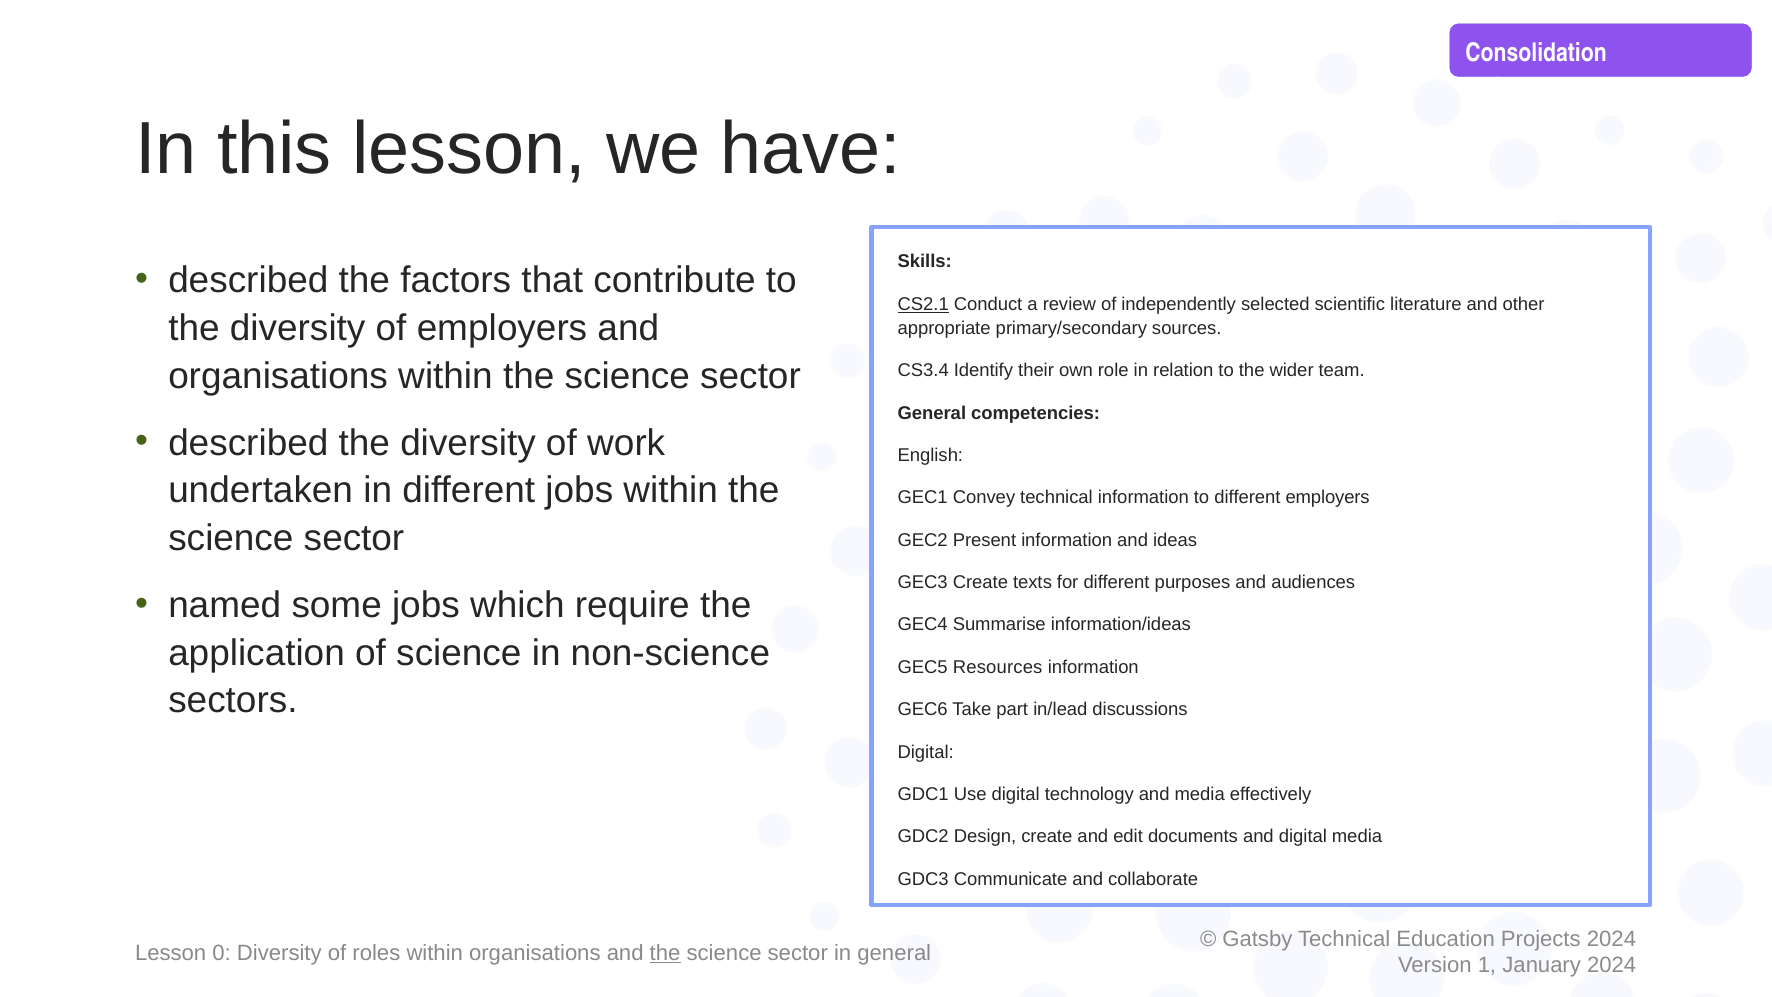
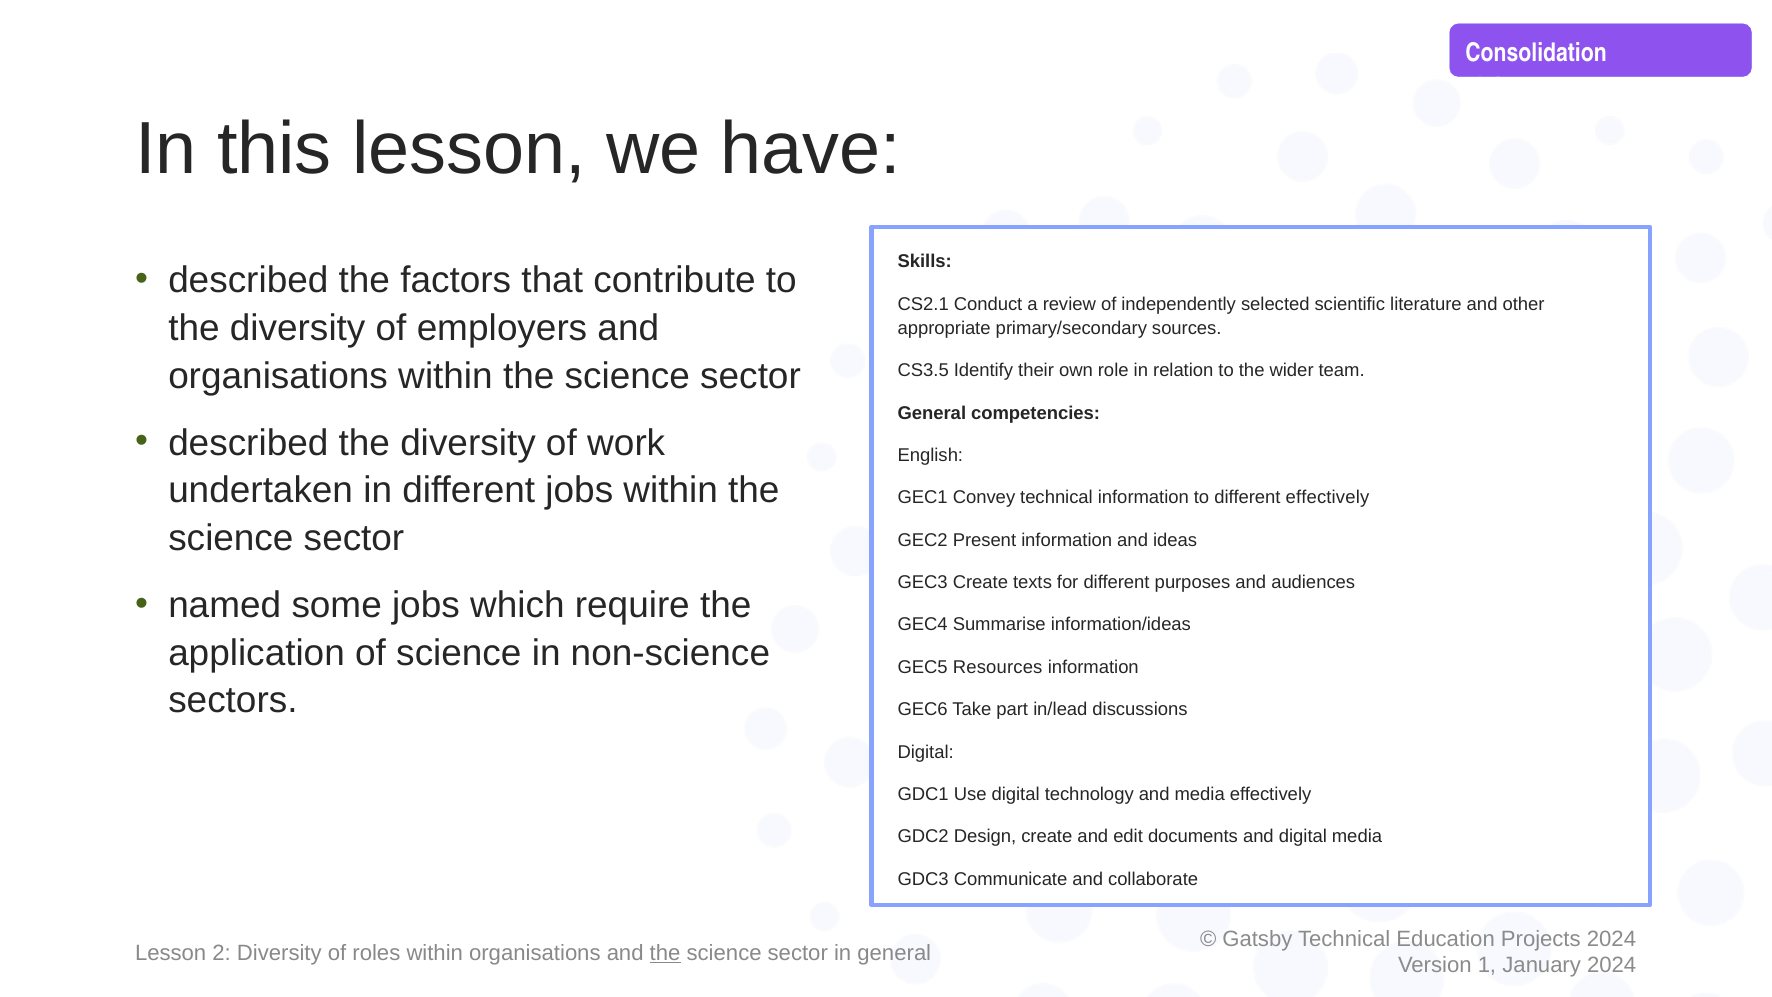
CS2.1 underline: present -> none (923, 304)
CS3.4: CS3.4 -> CS3.5 (923, 370)
different employers: employers -> effectively (1327, 498)
0: 0 -> 2 (222, 953)
